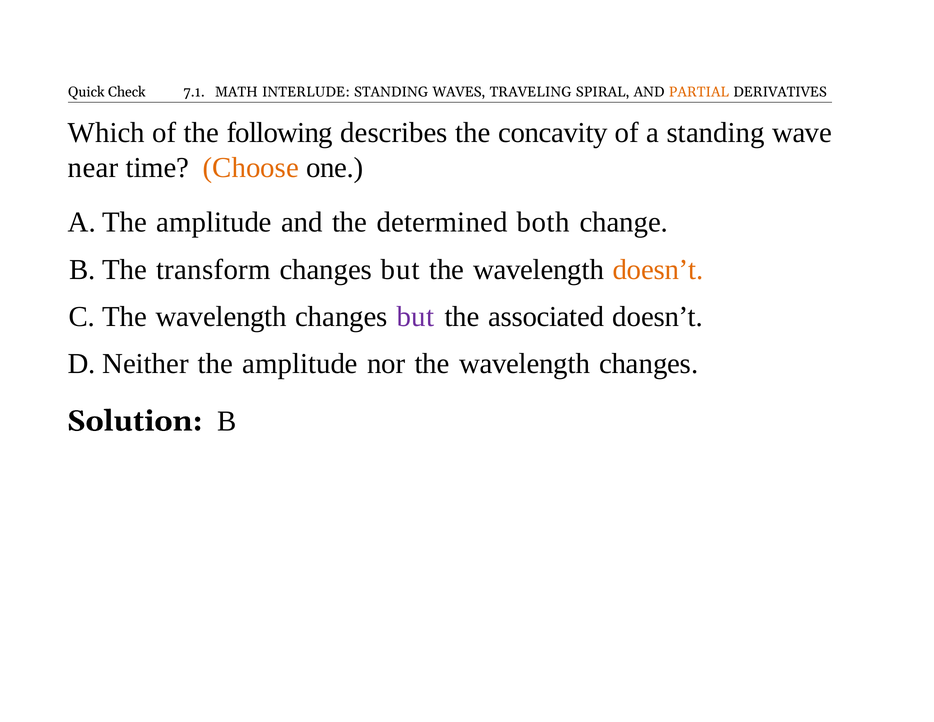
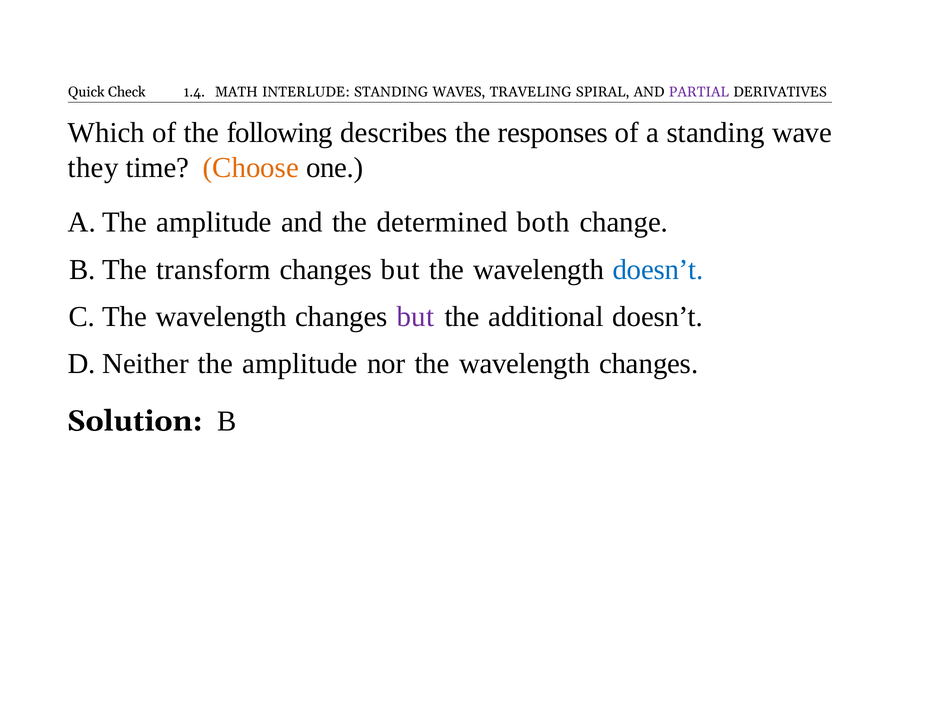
7.1: 7.1 -> 1.4 (194, 92)
PARTIAL colour: orange -> purple (699, 92)
concavity: concavity -> responses (553, 133)
near: near -> they (93, 168)
doesn’t colour: orange -> blue (658, 269)
associated: associated -> additional (546, 316)
